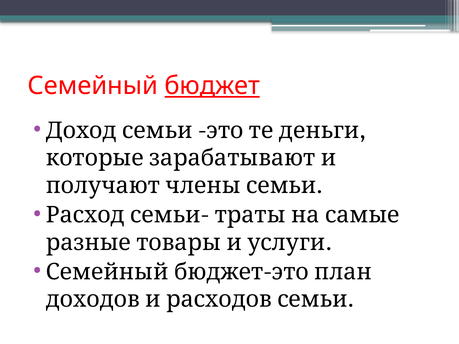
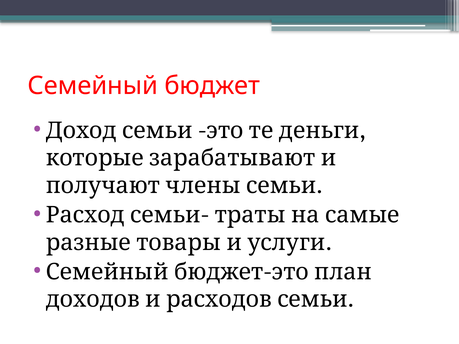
бюджет underline: present -> none (212, 86)
